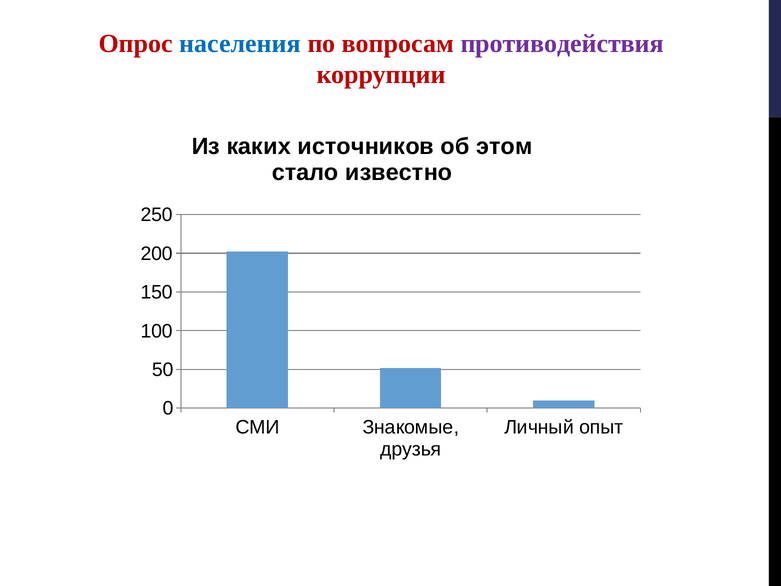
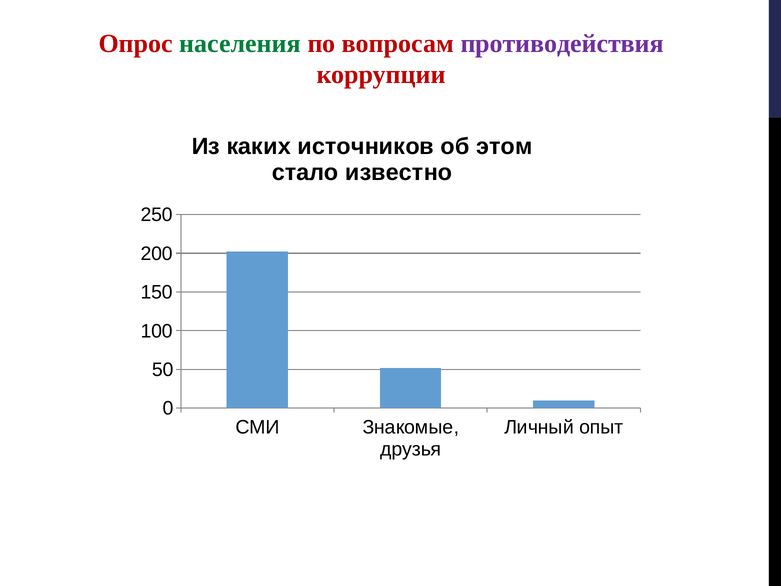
населения colour: blue -> green (240, 44)
